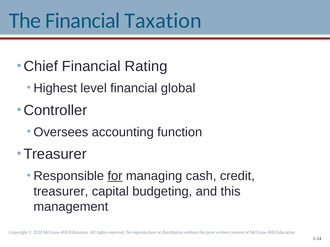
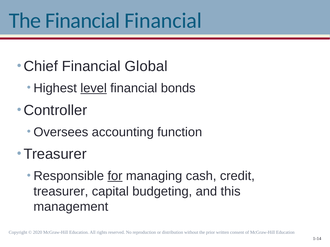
Financial Taxation: Taxation -> Financial (163, 21)
Rating: Rating -> Global (146, 66)
level underline: none -> present (94, 88)
global: global -> bonds (178, 88)
